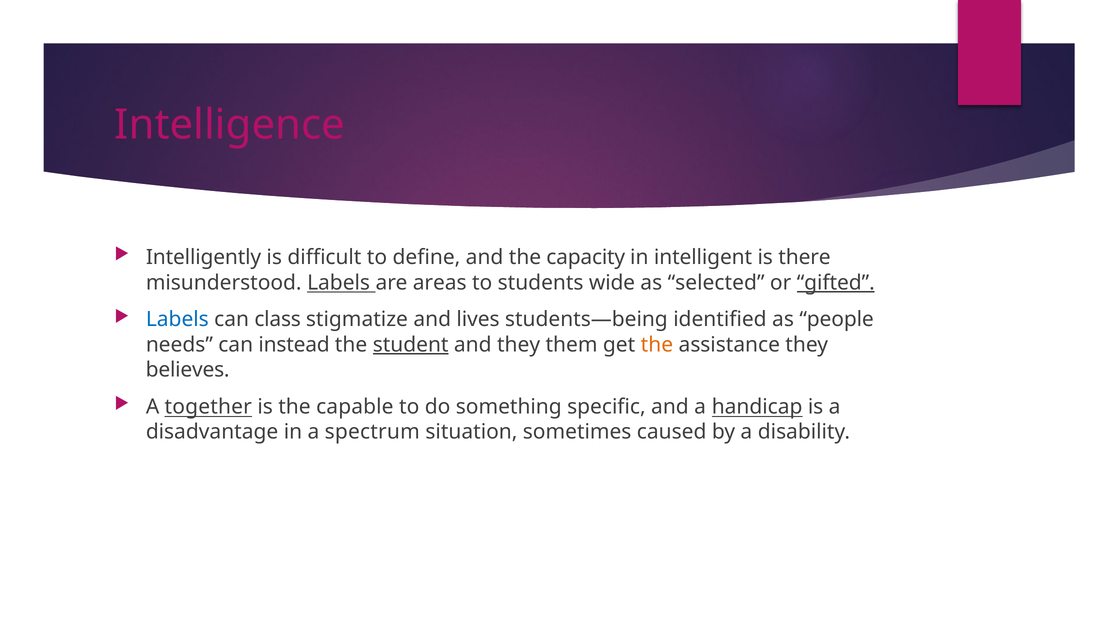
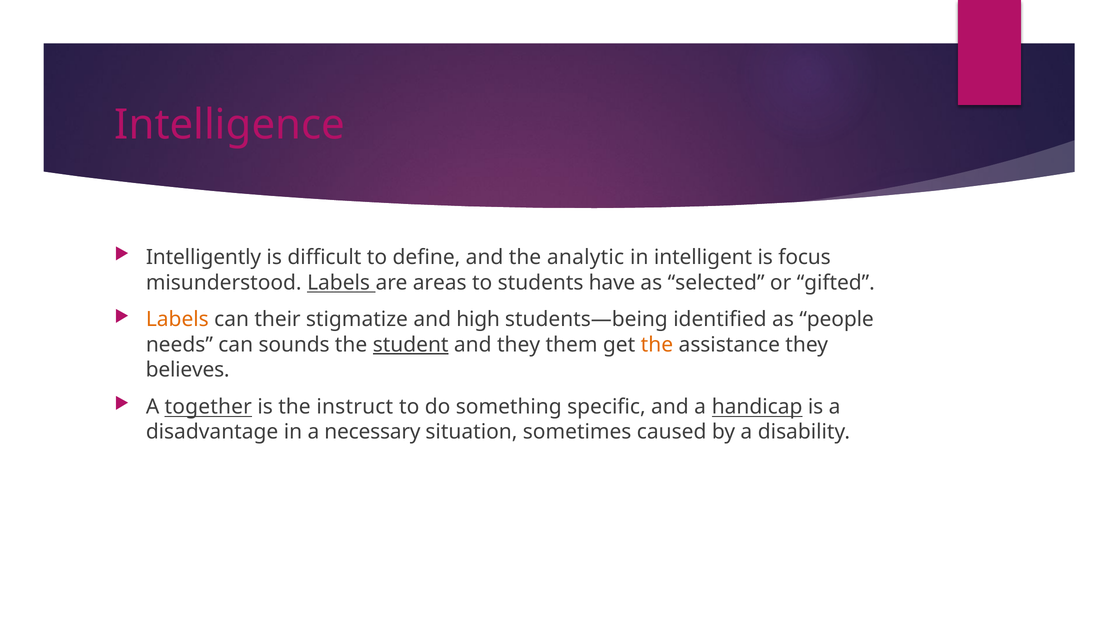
capacity: capacity -> analytic (586, 257)
there: there -> focus (805, 257)
wide: wide -> have (612, 282)
gifted underline: present -> none (836, 282)
Labels colour: blue -> orange (177, 319)
class: class -> their (278, 319)
lives: lives -> high (478, 319)
instead: instead -> sounds (294, 344)
capable: capable -> instruct (355, 406)
spectrum: spectrum -> necessary (372, 432)
